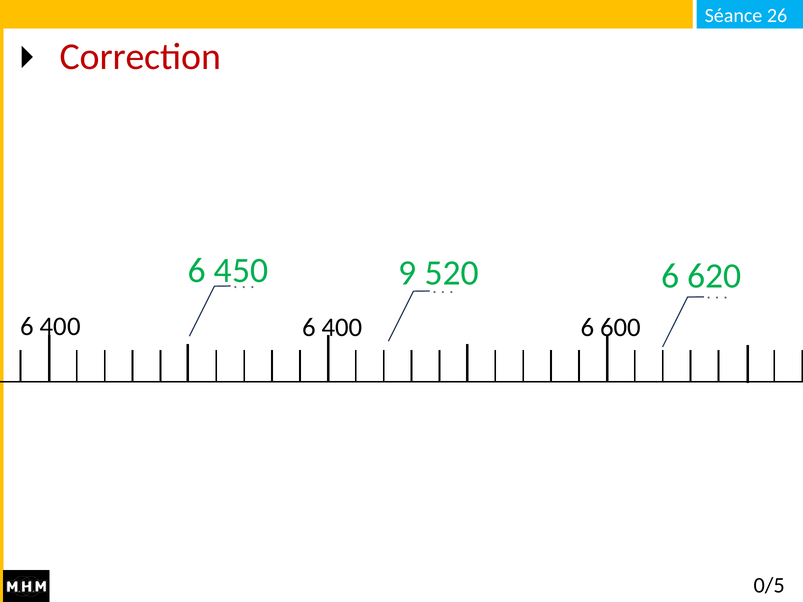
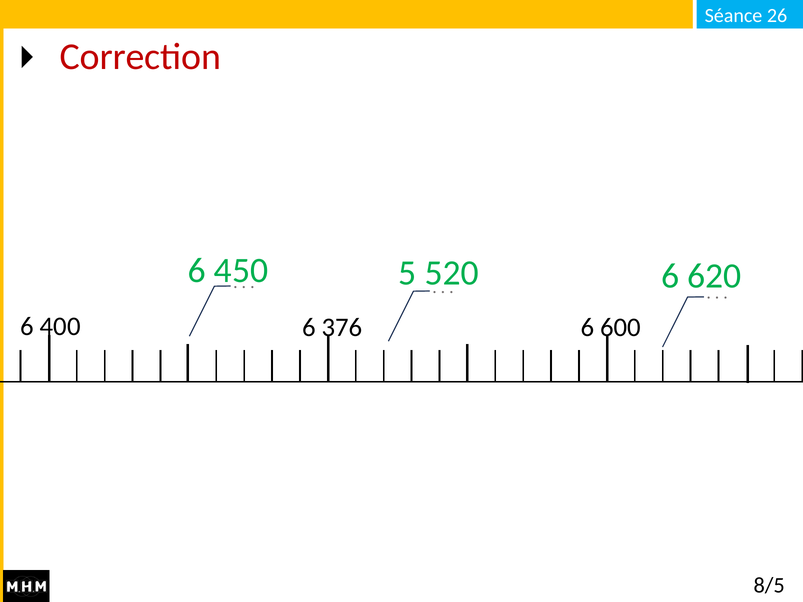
9: 9 -> 5 (407, 273)
400: 400 -> 376 (342, 327)
0/5: 0/5 -> 8/5 (769, 586)
